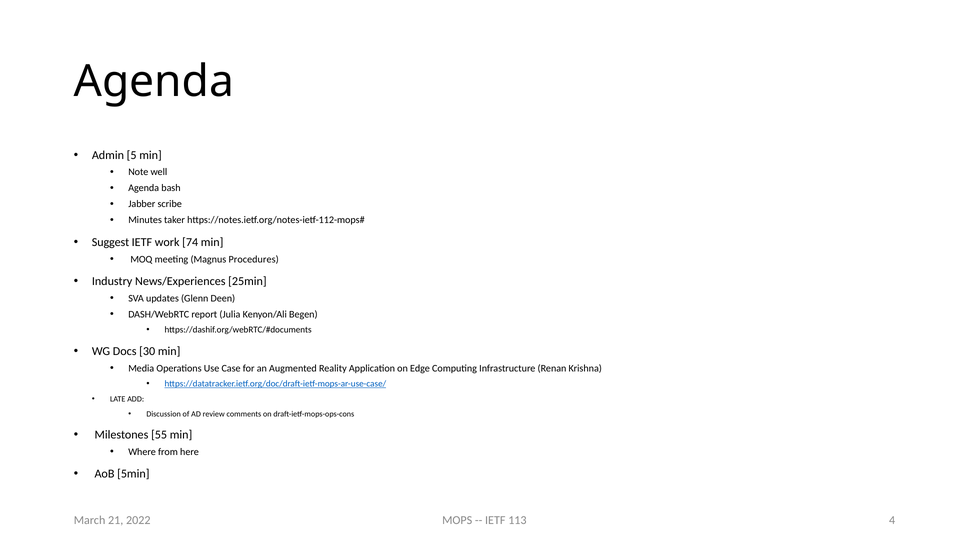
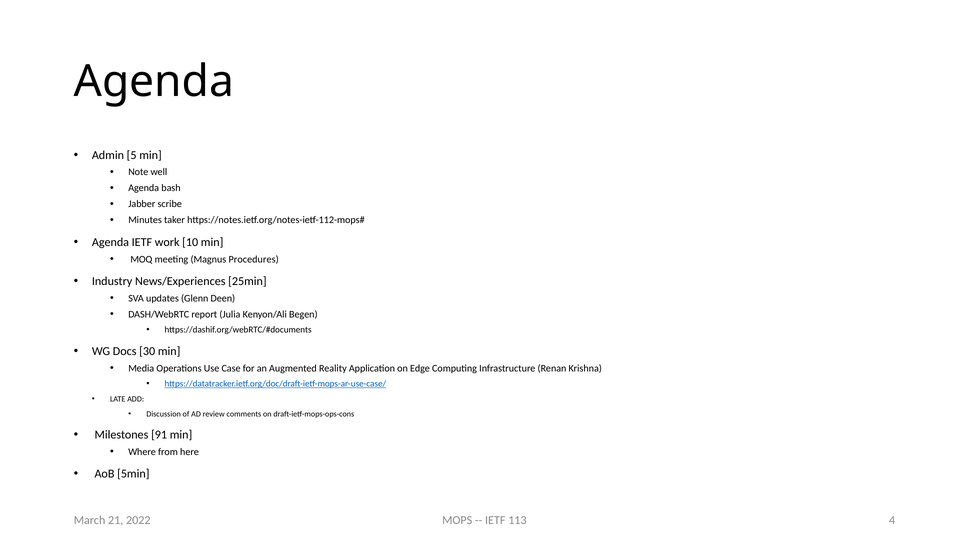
Suggest: Suggest -> Agenda (110, 242)
74: 74 -> 10 (190, 242)
55: 55 -> 91 (159, 435)
